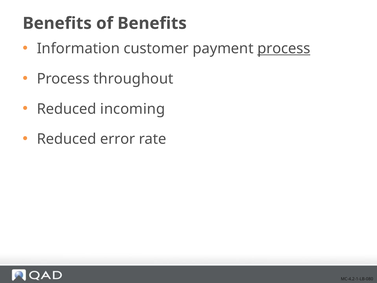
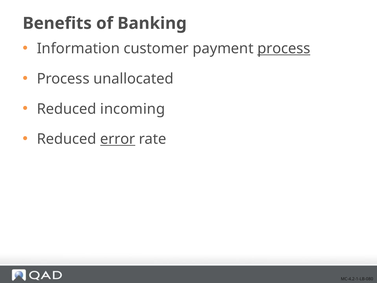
of Benefits: Benefits -> Banking (152, 23)
throughout: throughout -> unallocated (133, 79)
error underline: none -> present (118, 139)
